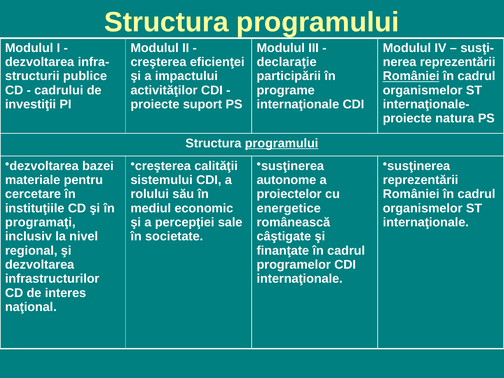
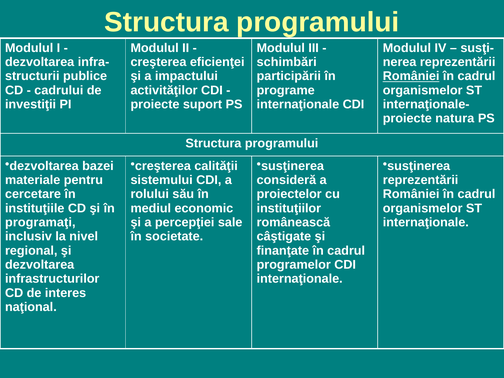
declaraţie: declaraţie -> schimbări (287, 62)
programului underline: present -> none (282, 143)
autonome: autonome -> consideră (286, 180)
energetice: energetice -> instituţiilor (289, 208)
